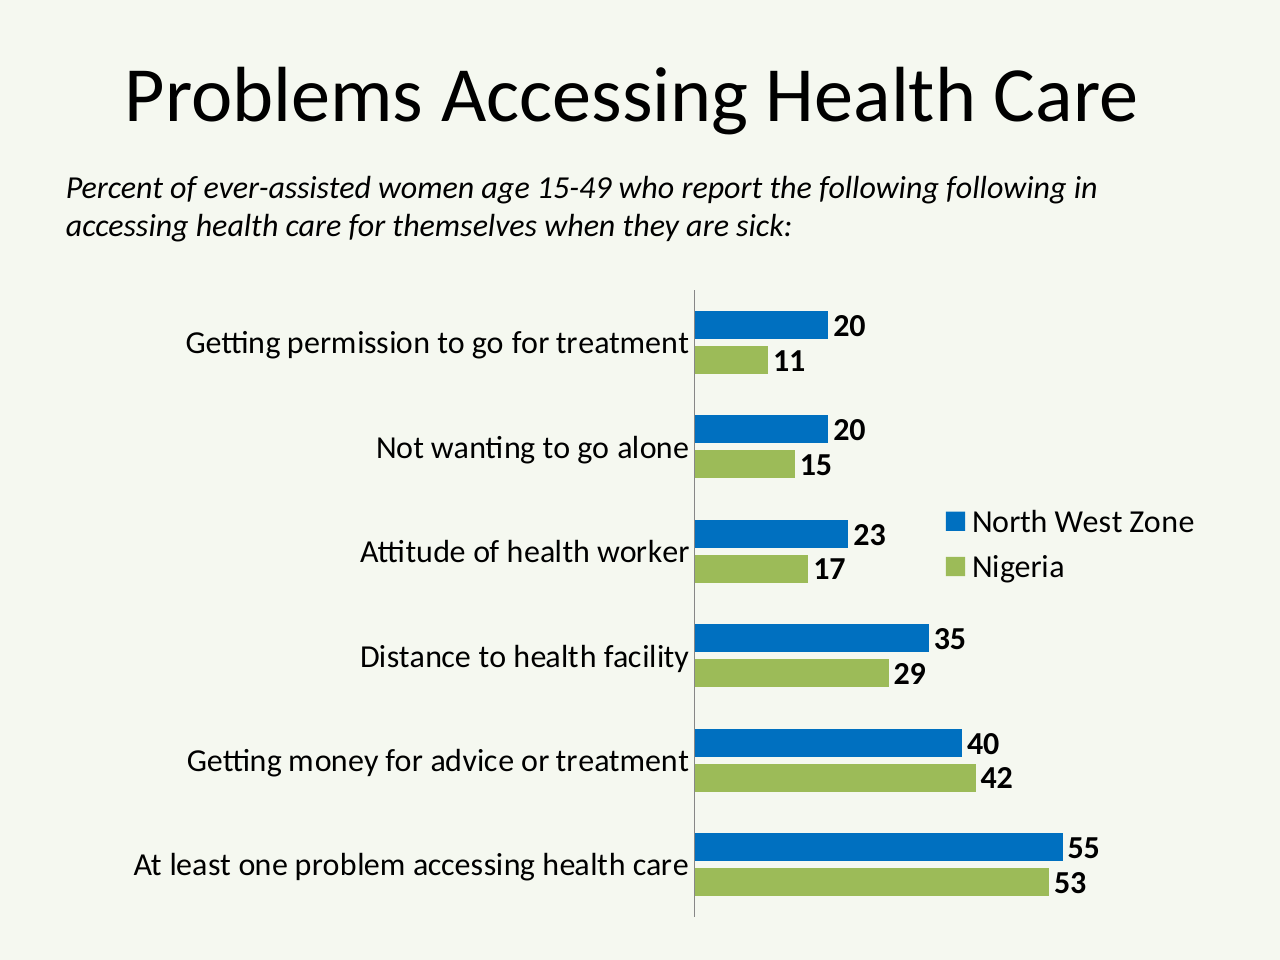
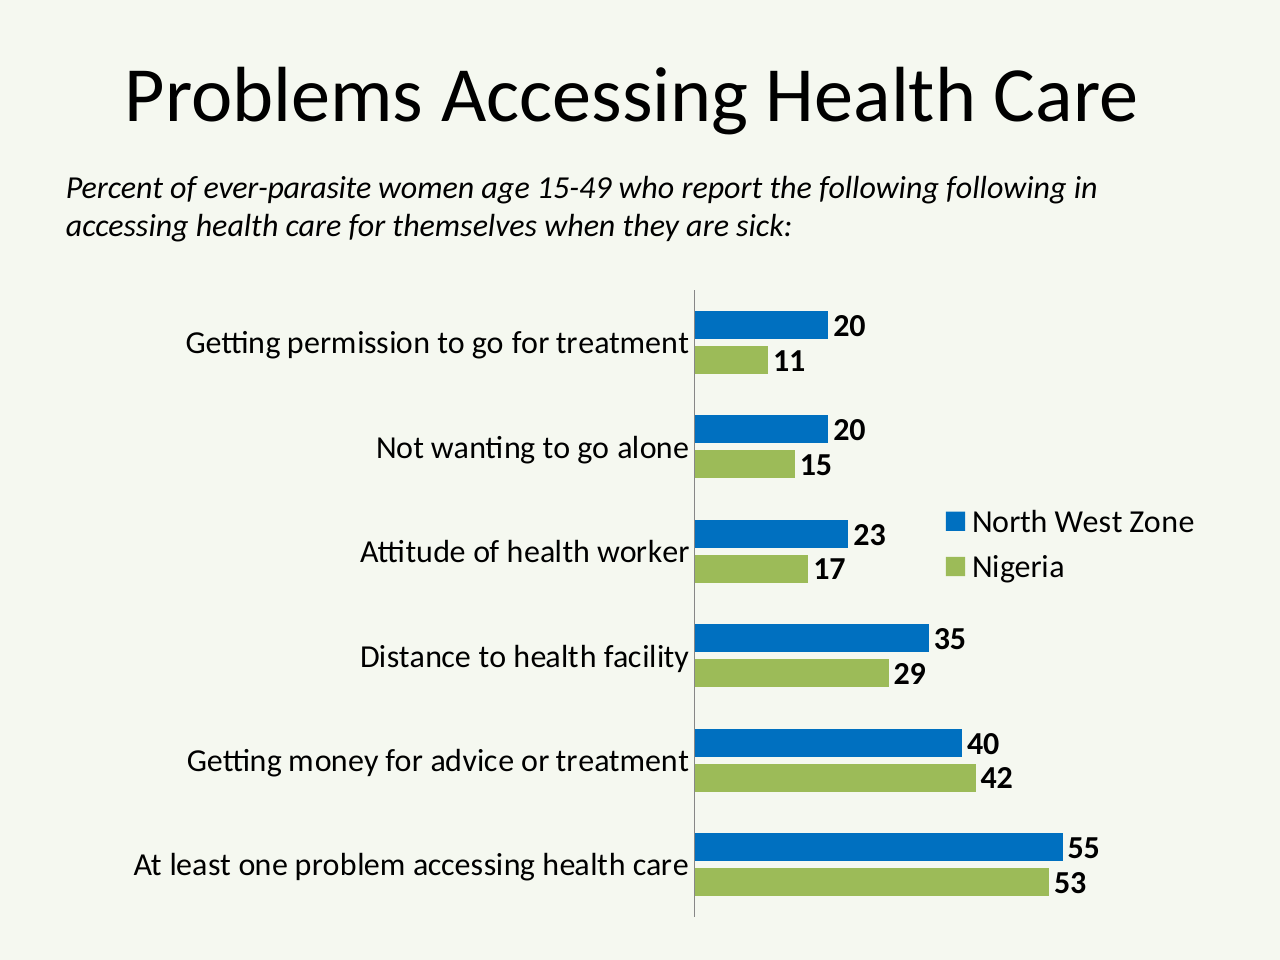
ever-assisted: ever-assisted -> ever-parasite (287, 188)
